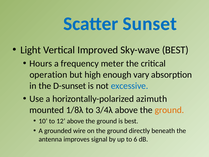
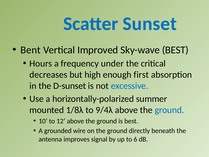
Light: Light -> Bent (31, 50)
meter: meter -> under (112, 63)
operation: operation -> decreases (48, 75)
vary: vary -> first (141, 75)
azimuth: azimuth -> summer (152, 99)
3/4λ: 3/4λ -> 9/4λ (104, 110)
ground colour: orange -> blue (169, 110)
